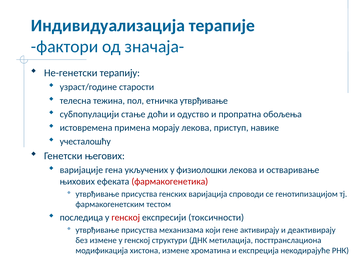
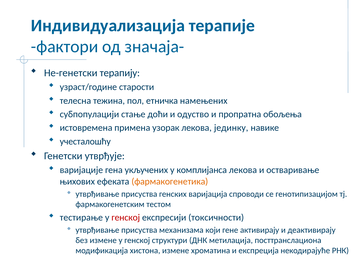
етничка утврђивање: утврђивање -> намењених (204, 101)
морају: морају -> узорак (166, 128)
приступ: приступ -> јединку (231, 128)
његових: његових -> утврђује (105, 156)
физиолошки: физиолошки -> комплијанса (202, 170)
фармакогенетика colour: red -> orange (170, 181)
последица: последица -> тестирање (81, 217)
